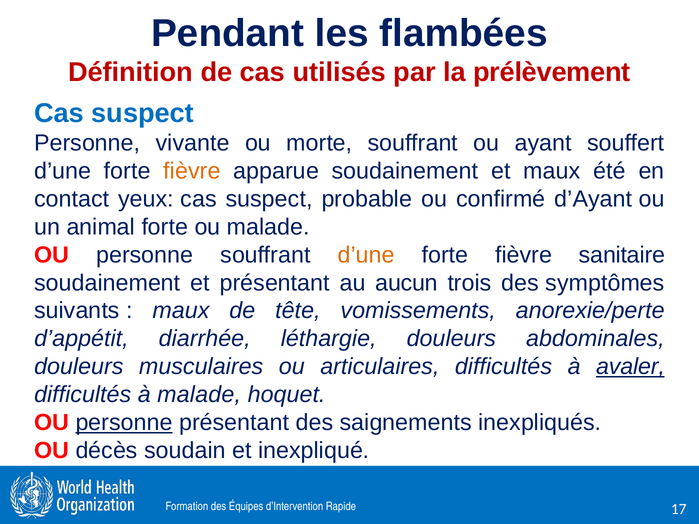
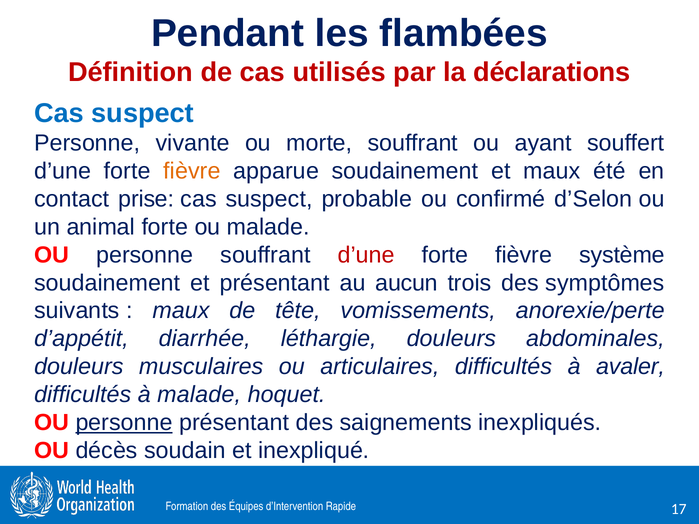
prélèvement: prélèvement -> déclarations (552, 72)
yeux: yeux -> prise (146, 199)
d’Ayant: d’Ayant -> d’Selon (593, 199)
d’une colour: orange -> red (366, 255)
sanitaire: sanitaire -> système (622, 255)
avaler underline: present -> none (630, 367)
